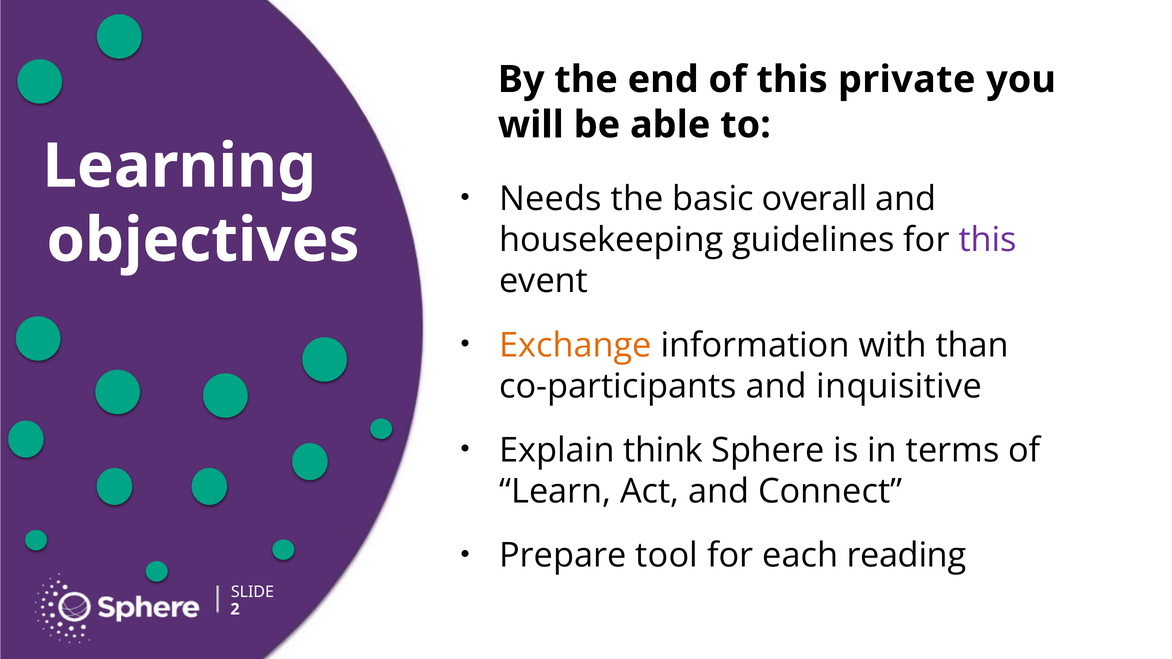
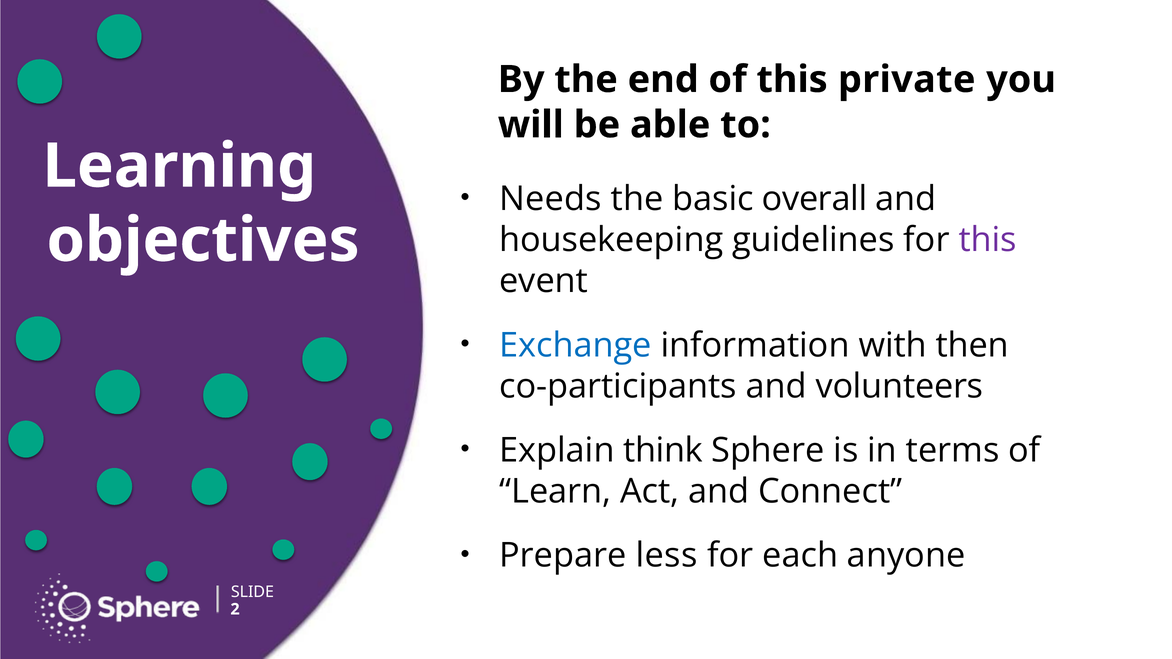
Exchange colour: orange -> blue (575, 345)
than: than -> then (972, 345)
inquisitive: inquisitive -> volunteers (899, 386)
tool: tool -> less (667, 556)
reading: reading -> anyone (906, 556)
